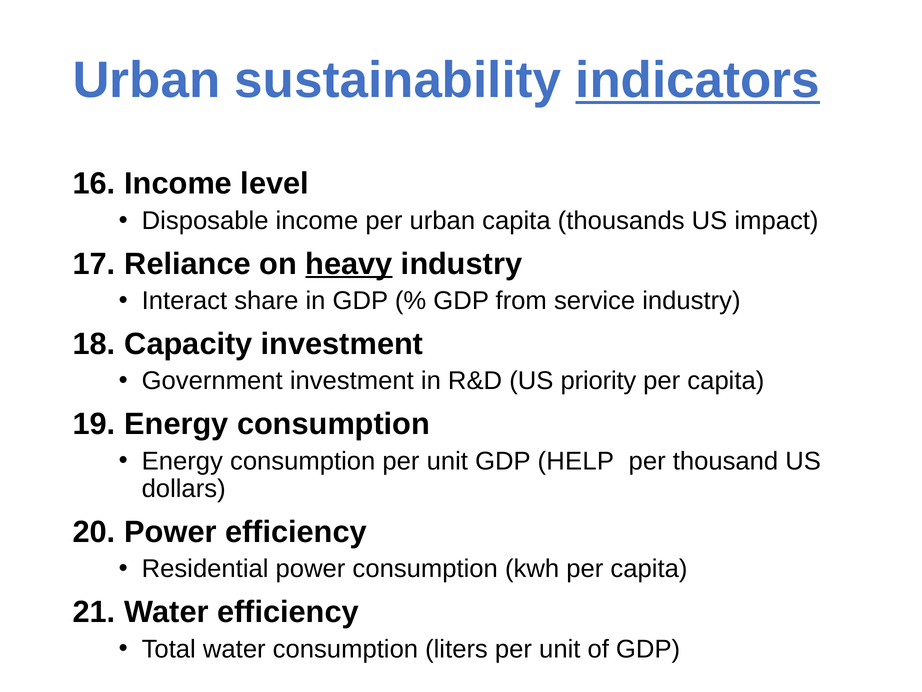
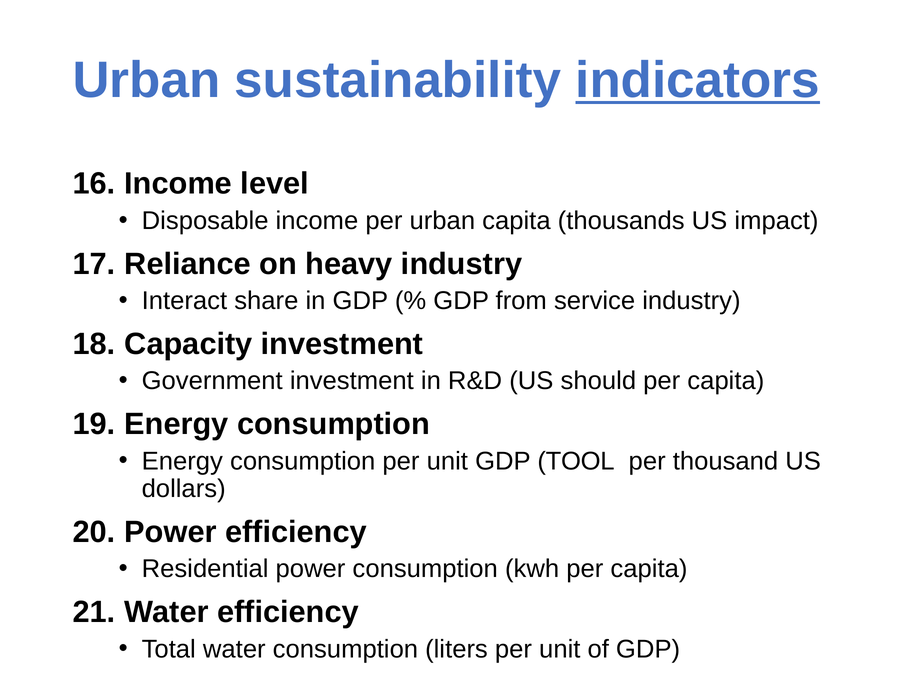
heavy underline: present -> none (349, 264)
priority: priority -> should (598, 381)
HELP: HELP -> TOOL (576, 461)
